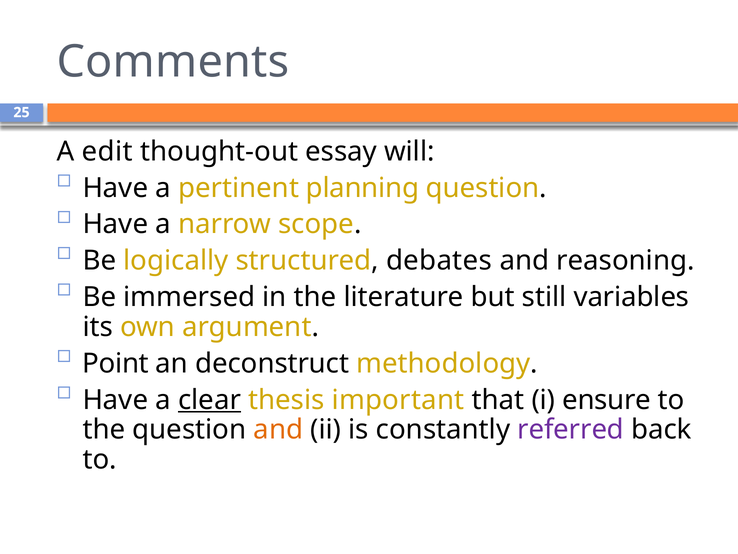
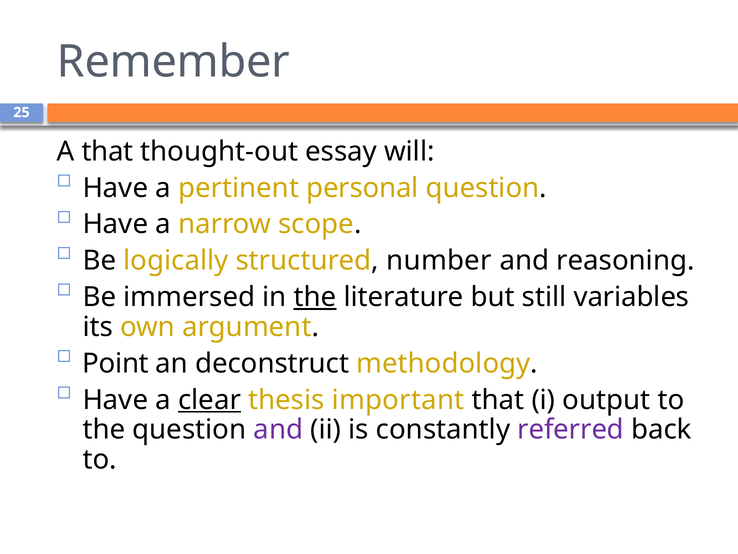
Comments: Comments -> Remember (173, 62)
A edit: edit -> that (107, 151)
planning: planning -> personal (362, 188)
debates: debates -> number (439, 260)
the underline: none -> present (315, 297)
ensure: ensure -> output (606, 400)
and colour: orange -> purple (278, 429)
